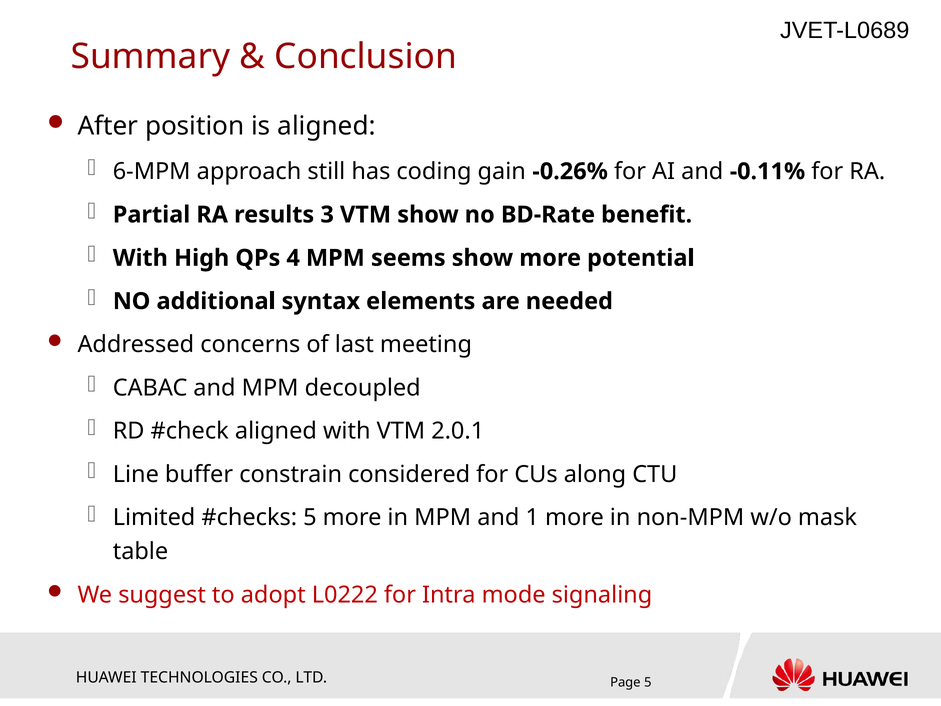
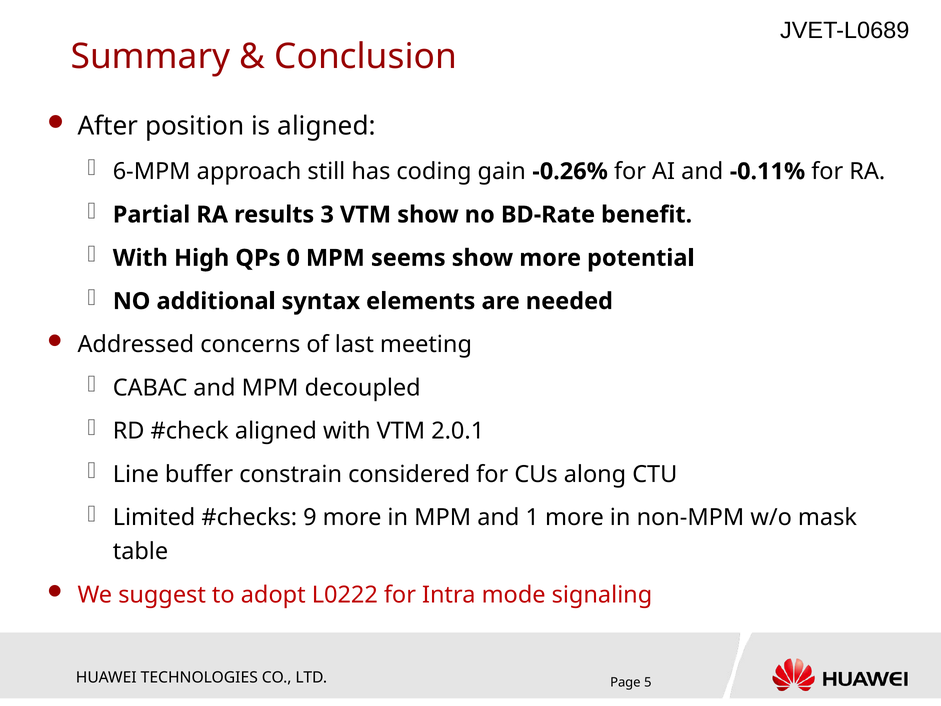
4: 4 -> 0 (293, 258)
5: 5 -> 9 (310, 518)
